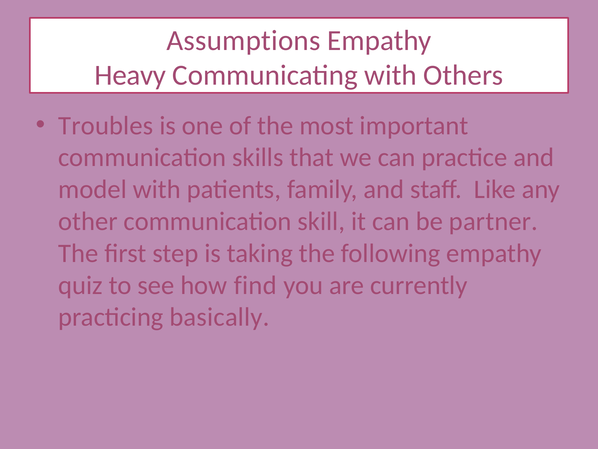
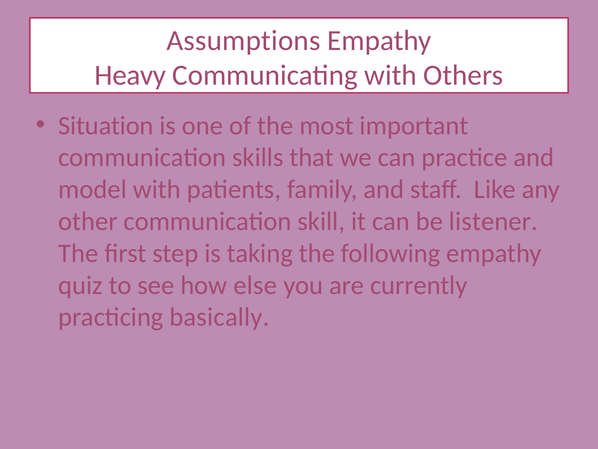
Troubles: Troubles -> Situation (106, 125)
partner: partner -> listener (493, 221)
find: find -> else (255, 285)
